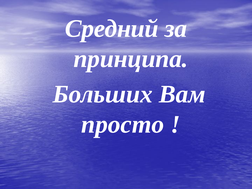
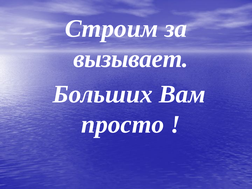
Средний: Средний -> Строим (112, 29)
принципа: принципа -> вызывает (131, 59)
